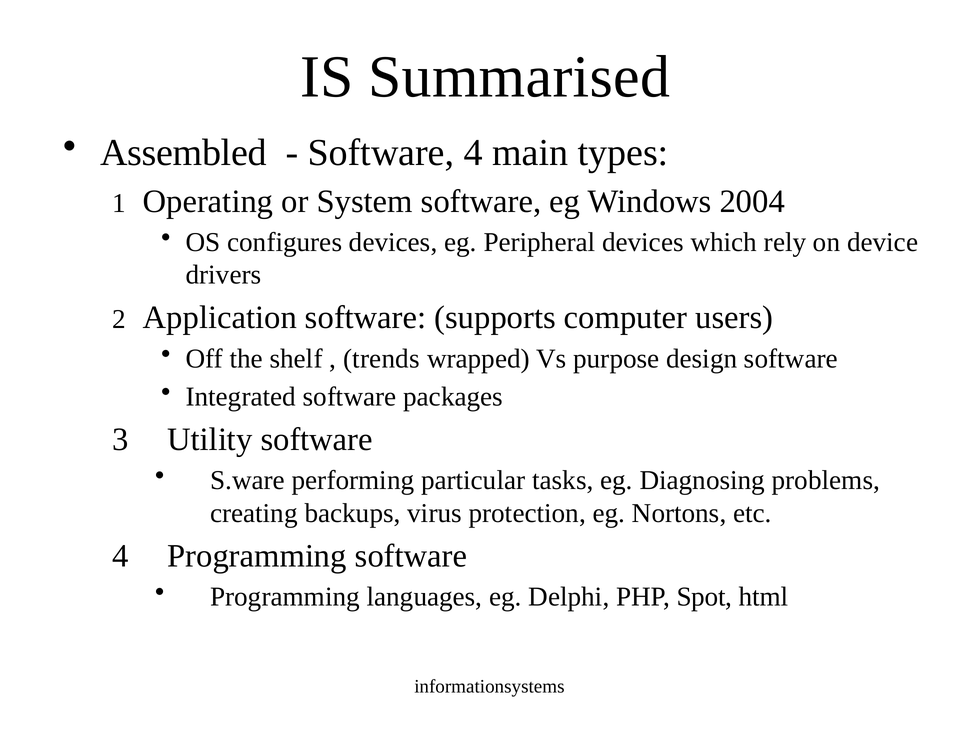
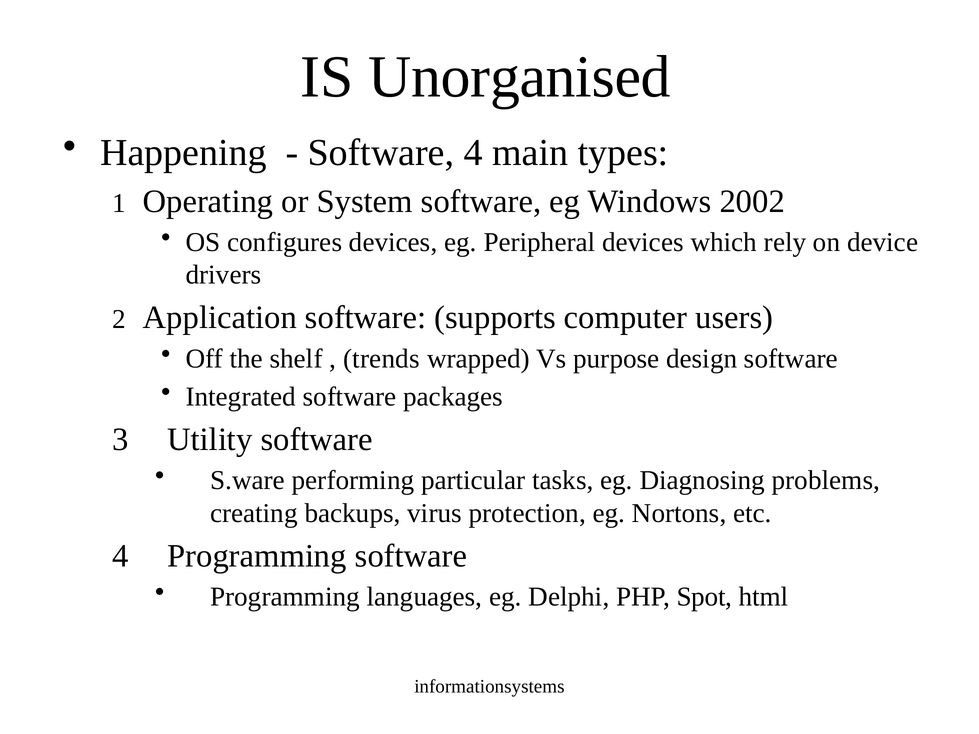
Summarised: Summarised -> Unorganised (520, 77)
Assembled: Assembled -> Happening (183, 153)
2004: 2004 -> 2002 (752, 201)
